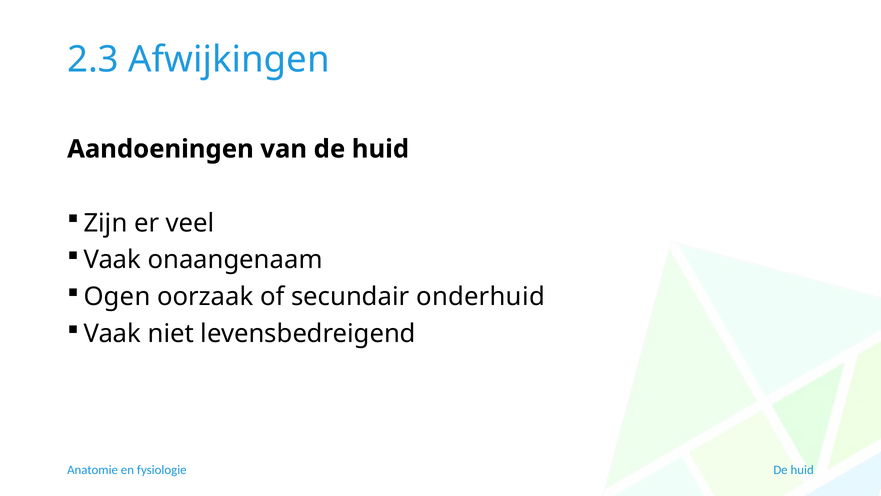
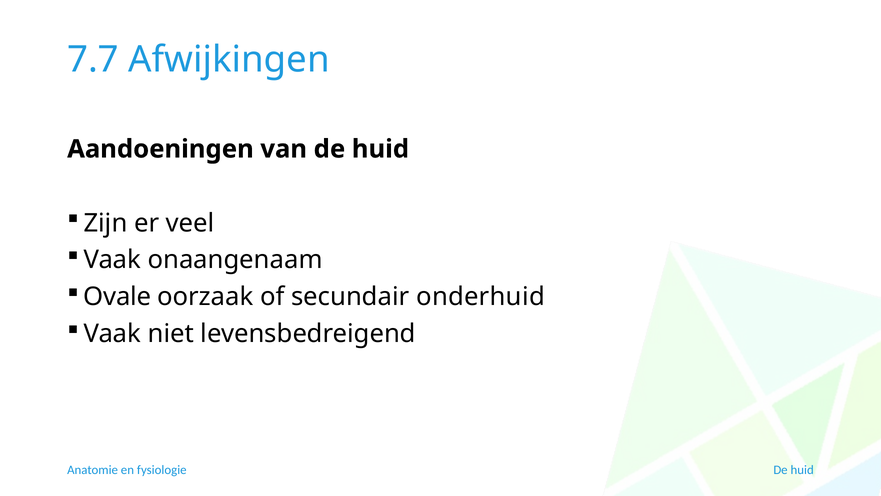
2.3: 2.3 -> 7.7 (93, 60)
Ogen: Ogen -> Ovale (117, 297)
